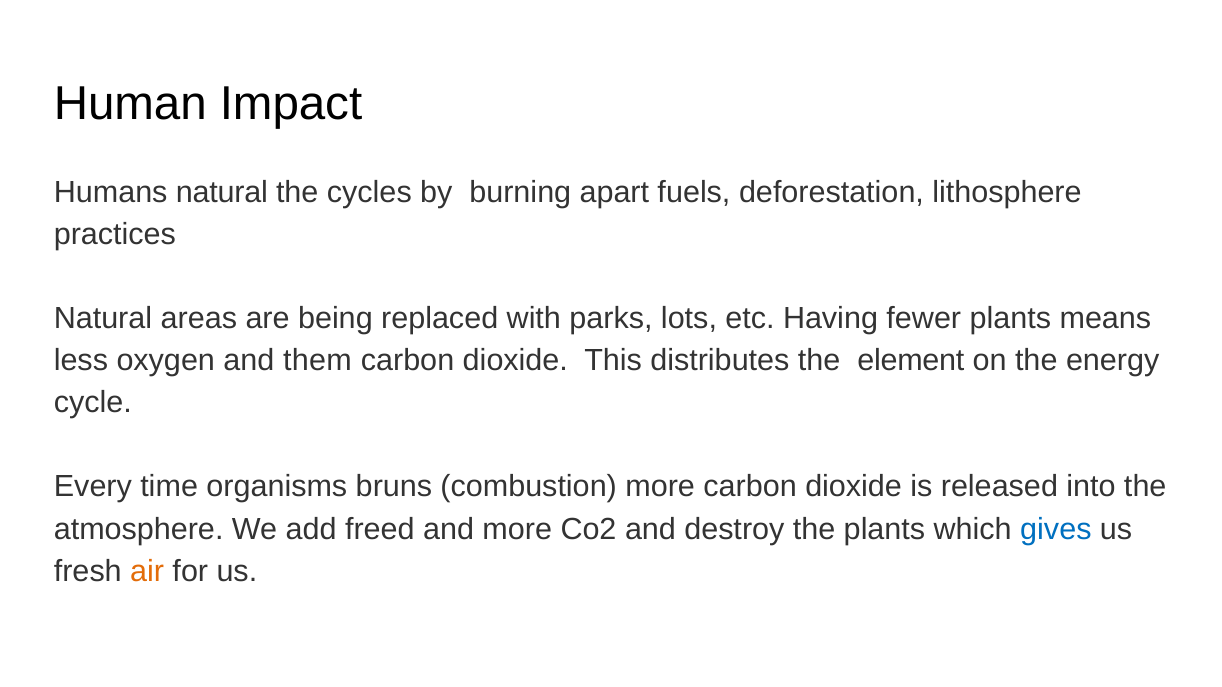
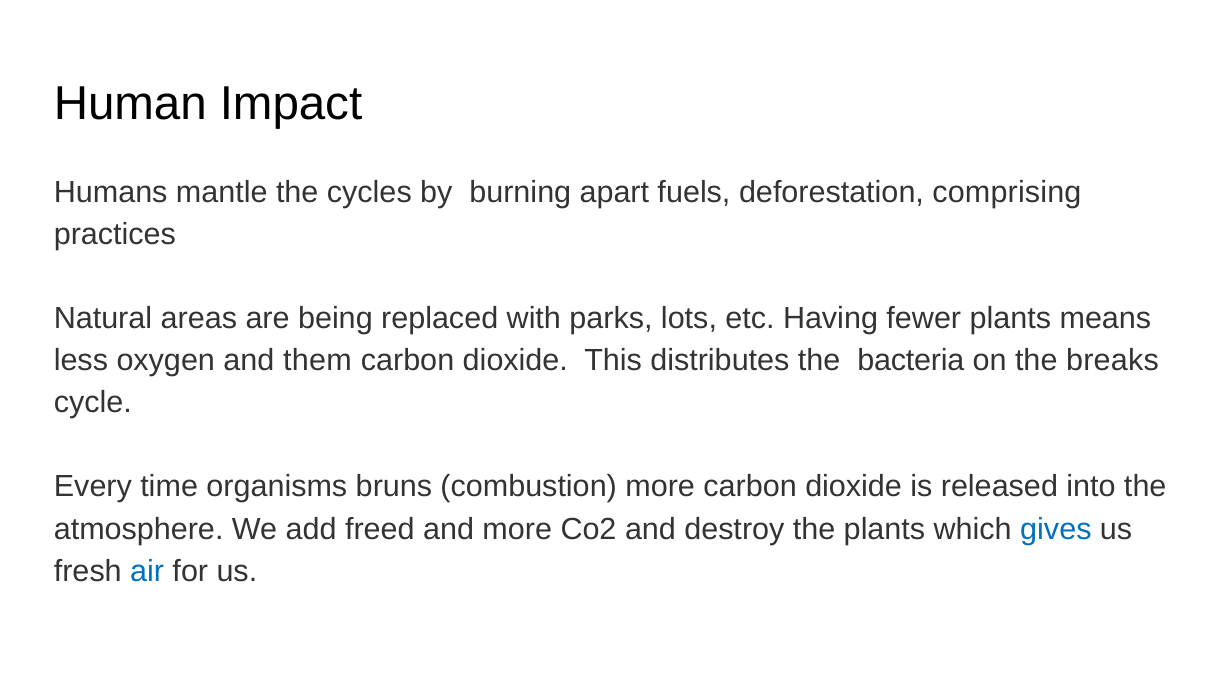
Humans natural: natural -> mantle (222, 192)
lithosphere: lithosphere -> comprising (1007, 192)
element: element -> bacteria (911, 361)
energy: energy -> breaks (1113, 361)
air colour: orange -> blue (147, 571)
